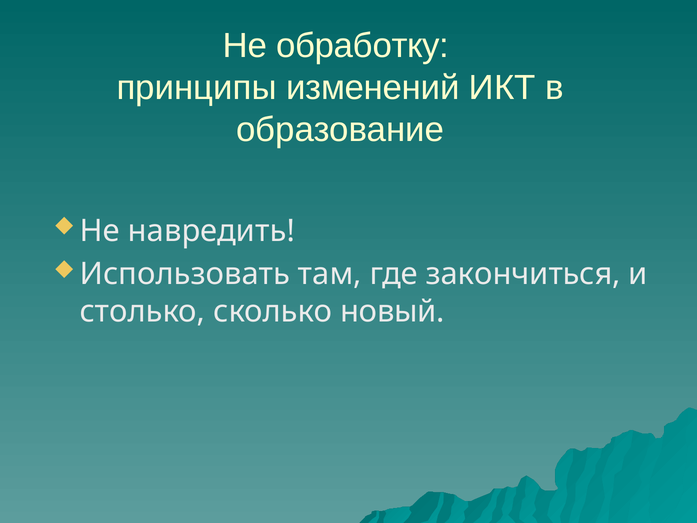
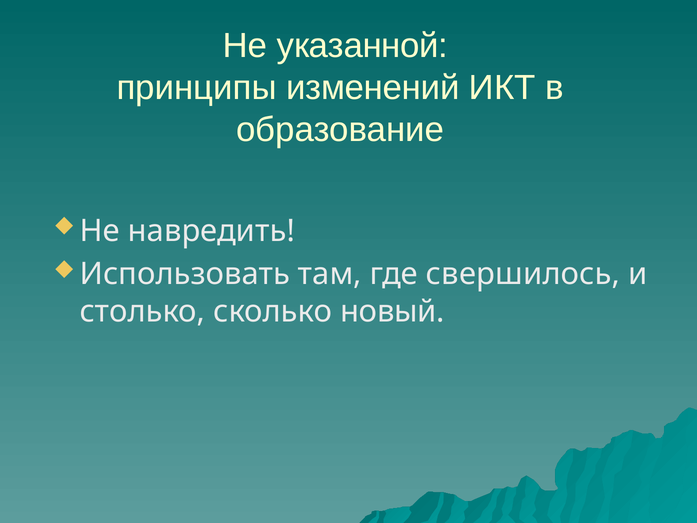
обработку: обработку -> указанной (363, 46)
закончиться: закончиться -> свершилось (523, 274)
